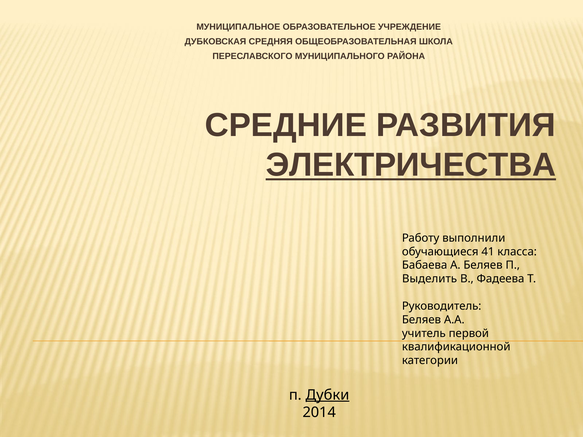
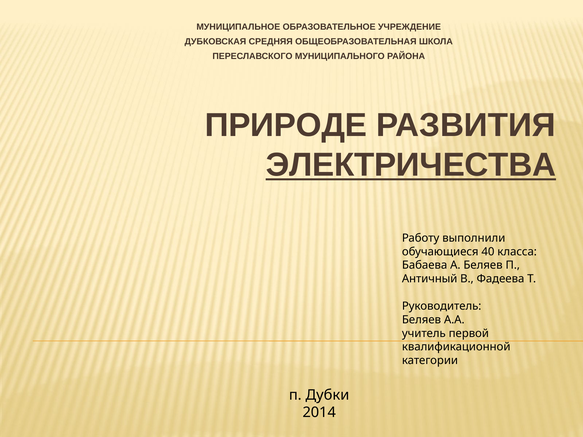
СРЕДНИЕ: СРЕДНИЕ -> ПРИРОДЕ (286, 125)
41: 41 -> 40 (488, 252)
Выделить: Выделить -> Античный (430, 279)
Дубки underline: present -> none (327, 395)
